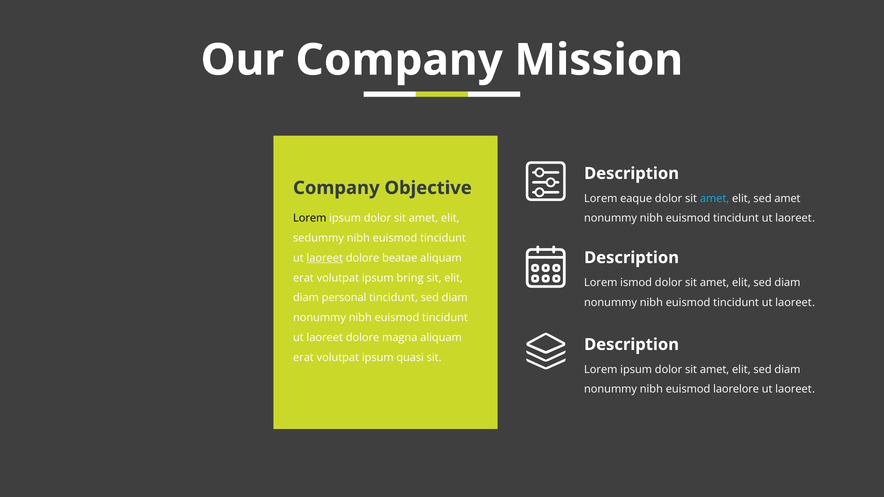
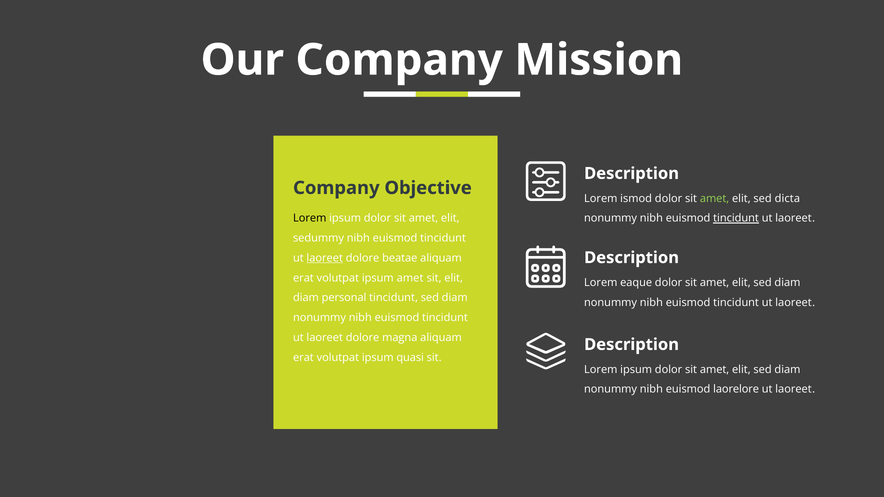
eaque: eaque -> ismod (636, 198)
amet colour: light blue -> light green (715, 198)
sed amet: amet -> dicta (787, 198)
tincidunt underline: none -> present (736, 218)
ipsum bring: bring -> amet (410, 278)
ismod: ismod -> eaque (636, 283)
